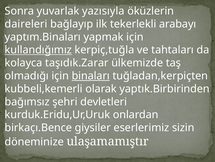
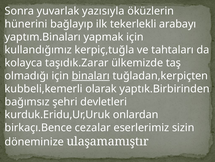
daireleri: daireleri -> hünerini (26, 24)
kullandığımız underline: present -> none (38, 50)
giysiler: giysiler -> cezalar (93, 127)
